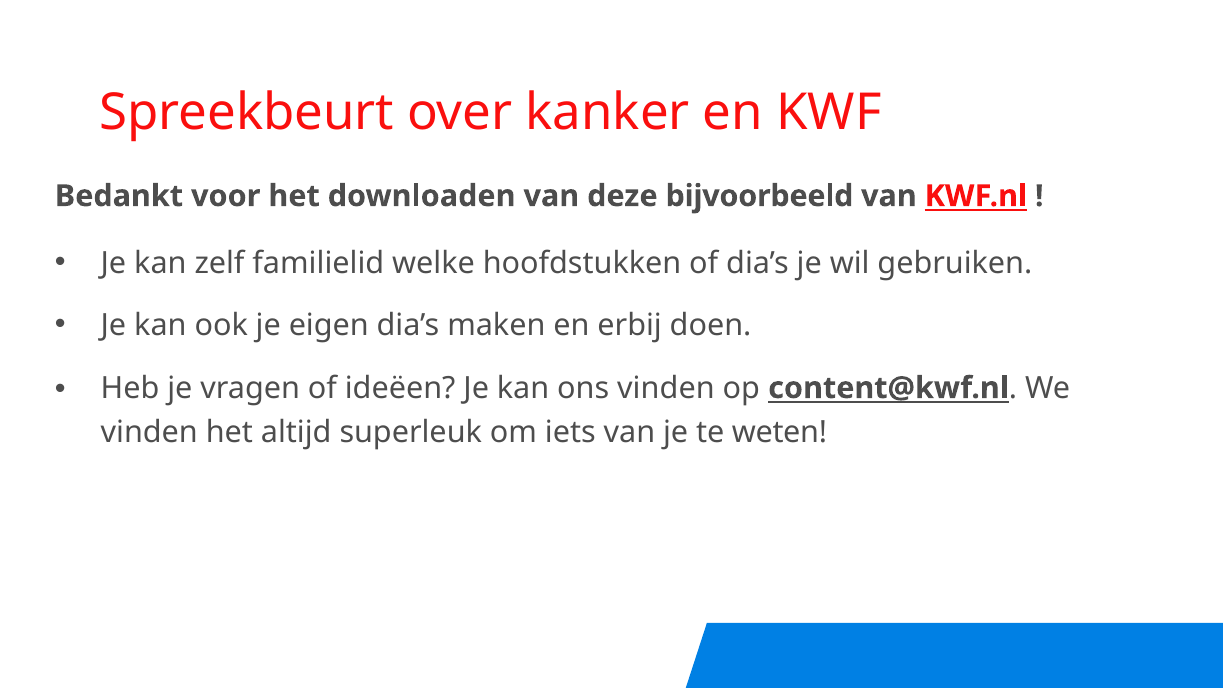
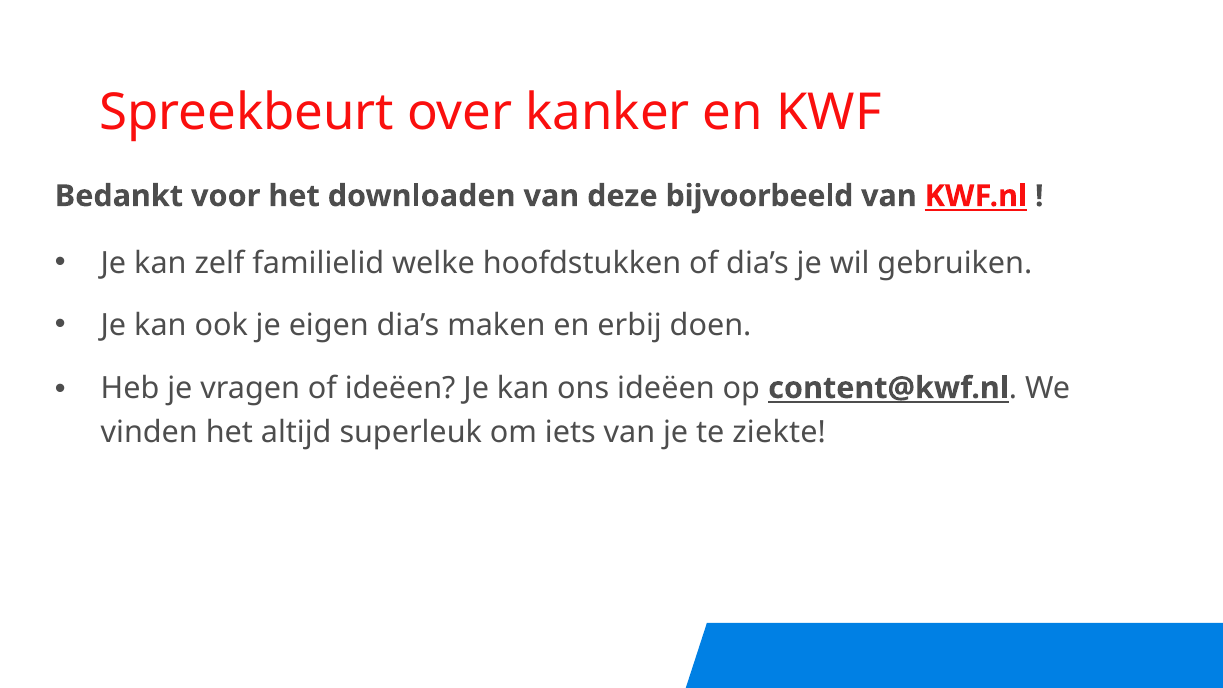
ons vinden: vinden -> ideëen (666, 388)
weten: weten -> ziekte (779, 432)
